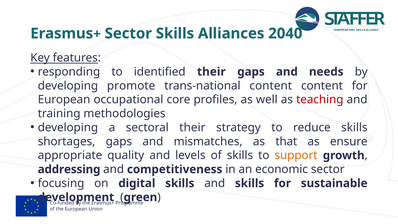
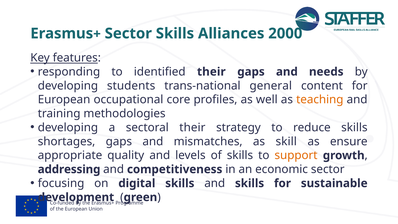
2040: 2040 -> 2000 (285, 33)
promote: promote -> students (131, 86)
trans-national content: content -> general (271, 86)
teaching colour: red -> orange (320, 100)
that: that -> skill (286, 141)
